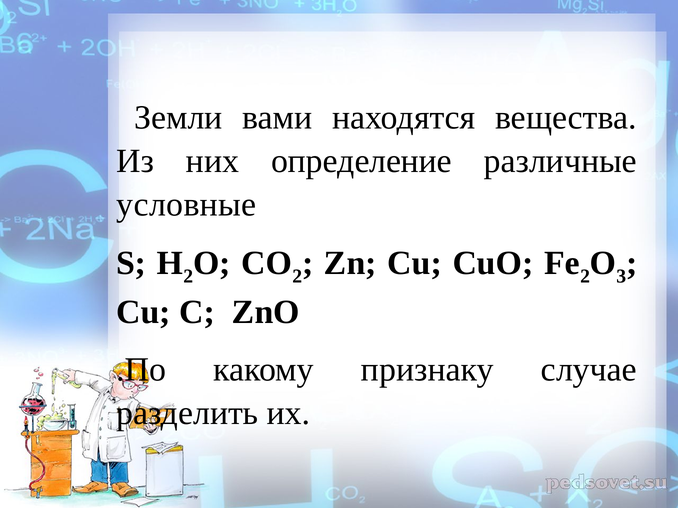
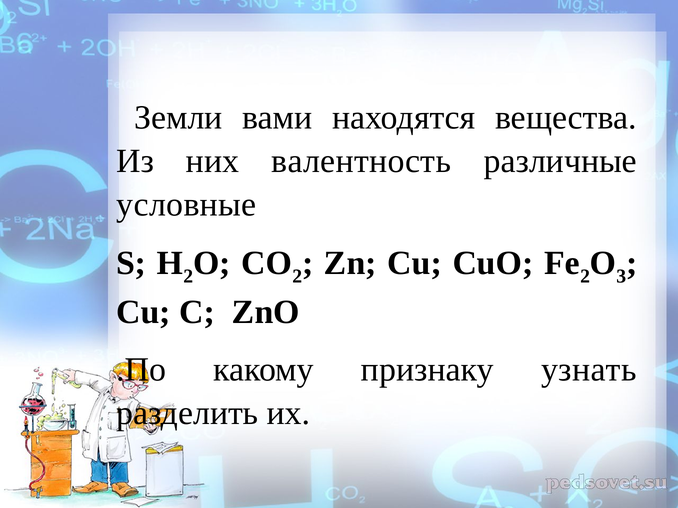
определение: определение -> валентность (361, 161)
случае: случае -> узнать (589, 370)
